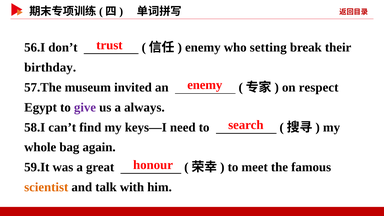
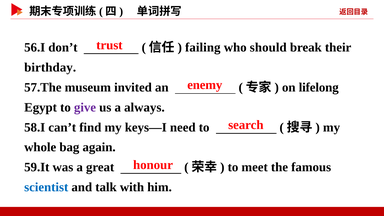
enemy: enemy -> failing (203, 47)
setting: setting -> should (268, 47)
respect: respect -> lifelong (319, 87)
scientist colour: orange -> blue (46, 187)
